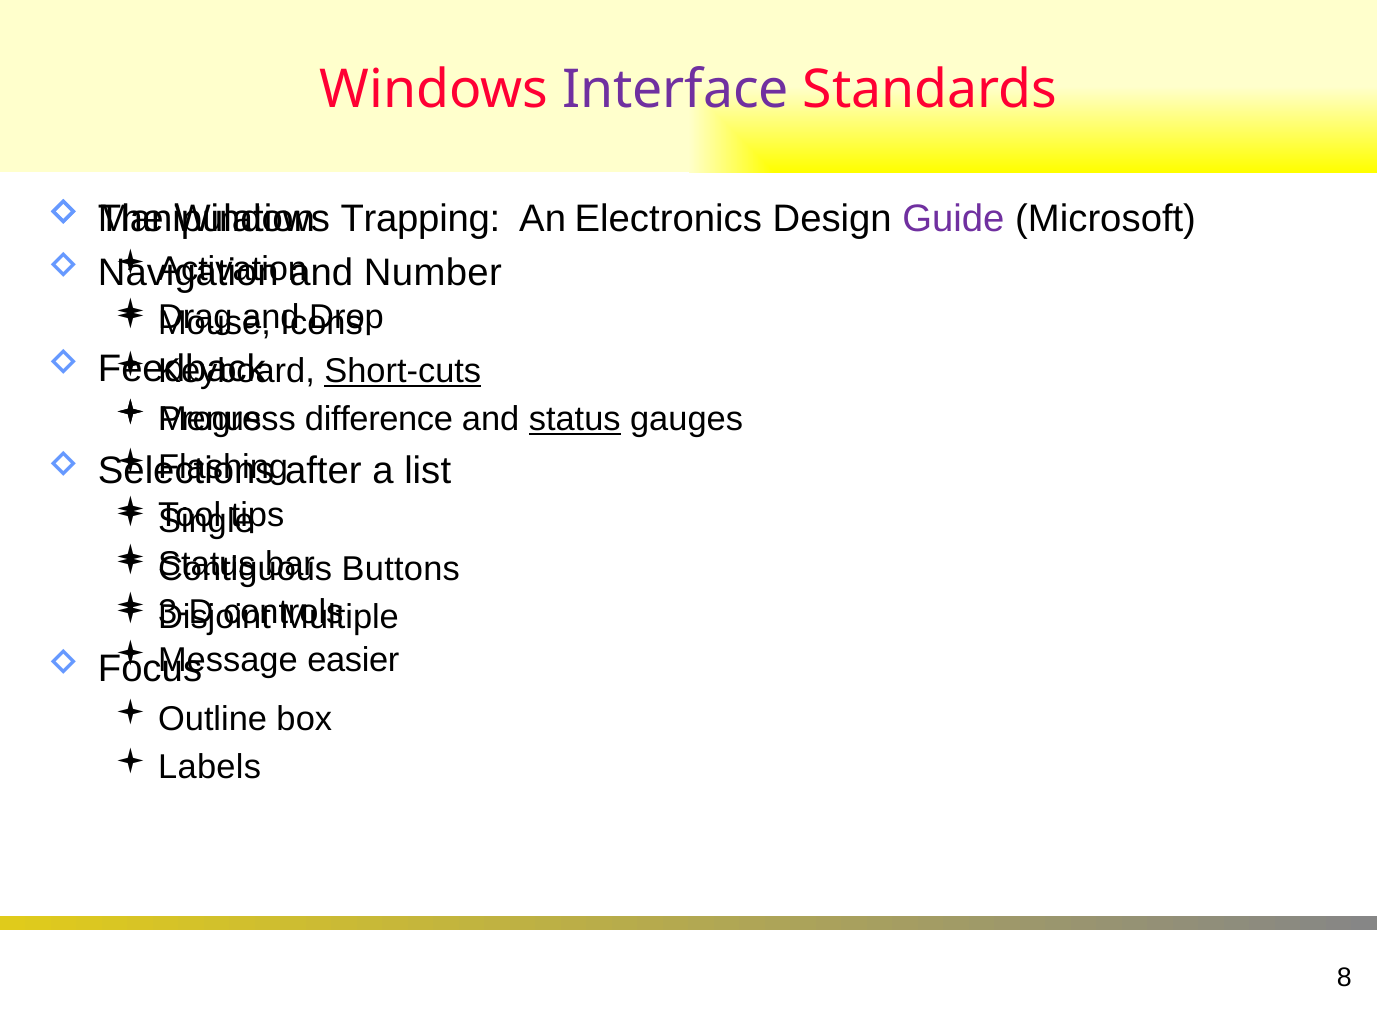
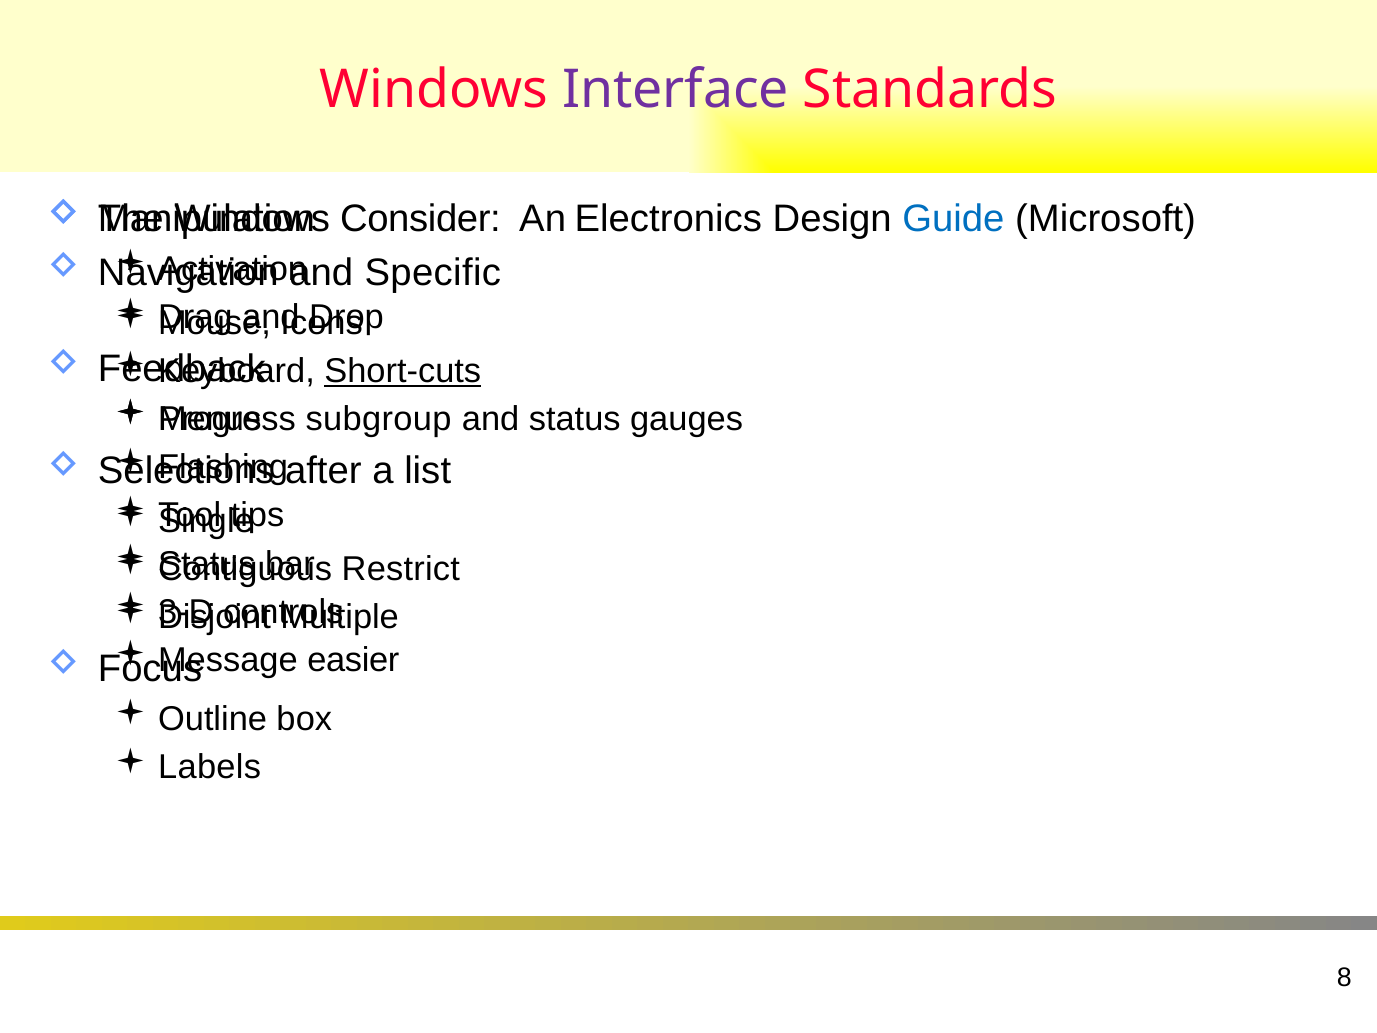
Trapping: Trapping -> Consider (420, 219)
Guide colour: purple -> blue (953, 219)
Number: Number -> Specific (433, 272)
difference: difference -> subgroup (379, 419)
status underline: present -> none (575, 419)
Buttons: Buttons -> Restrict (401, 569)
